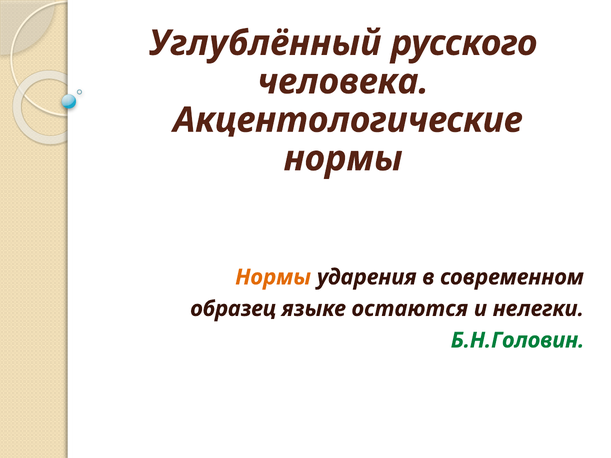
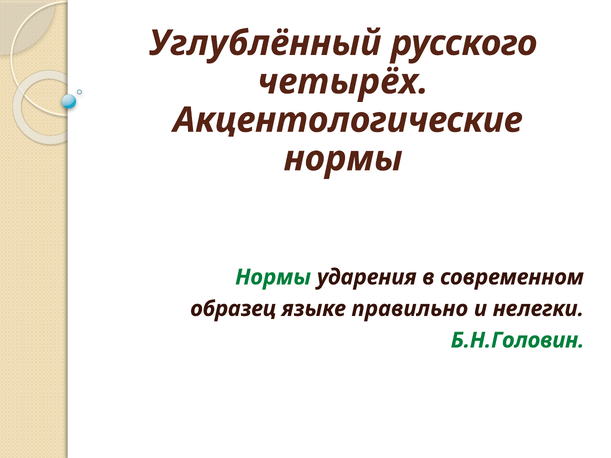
человека: человека -> четырёх (343, 82)
Нормы colour: orange -> green (273, 277)
остаются: остаются -> правильно (410, 309)
